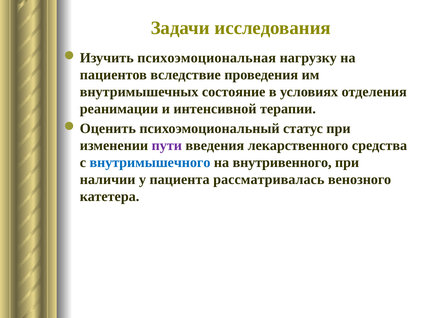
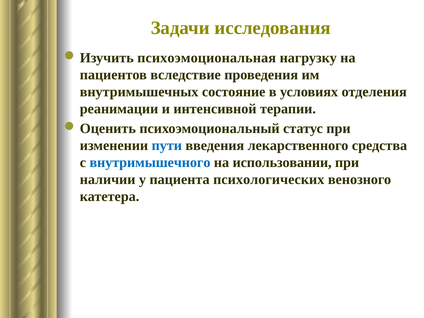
пути colour: purple -> blue (167, 146)
внутривенного: внутривенного -> использовании (282, 163)
рассматривалась: рассматривалась -> психологических (269, 180)
